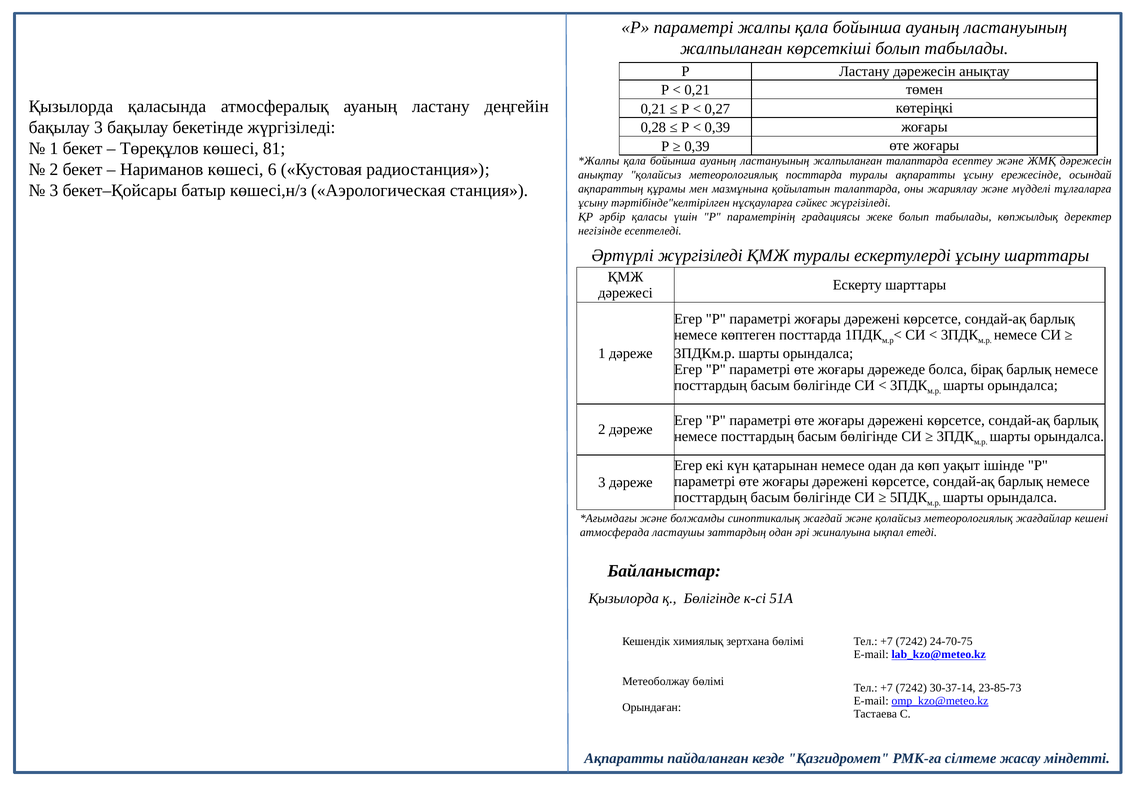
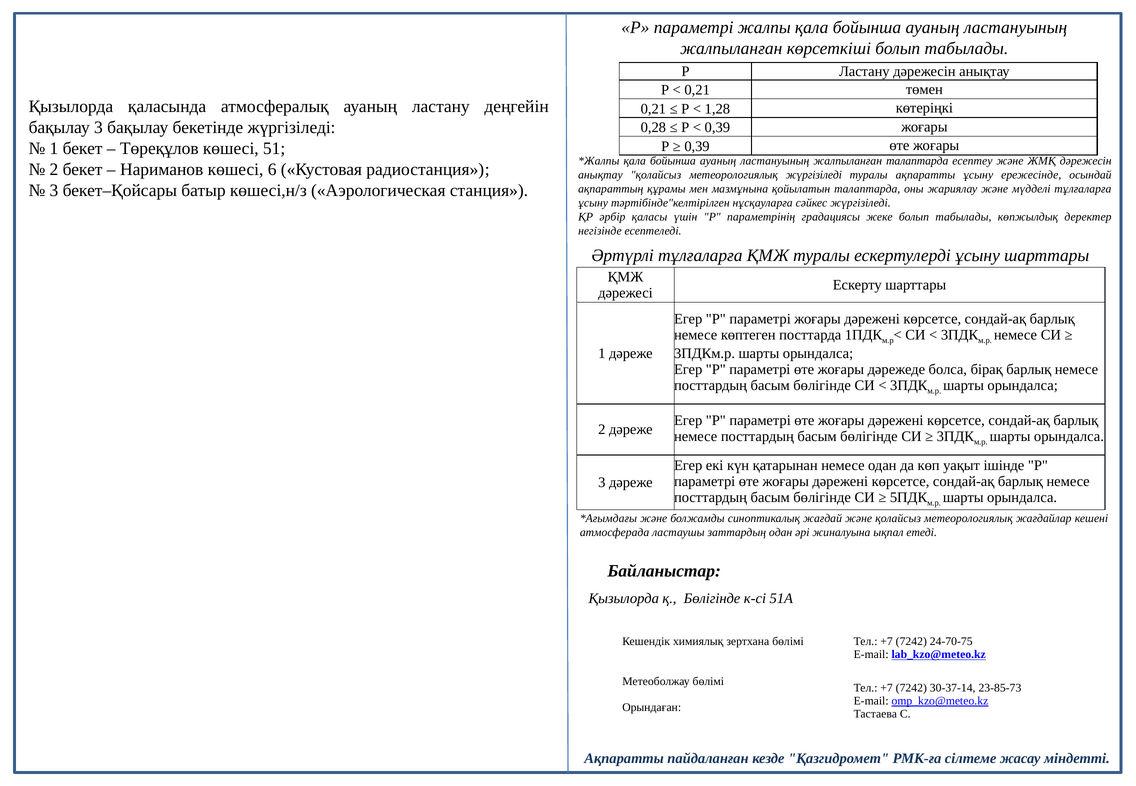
0,27: 0,27 -> 1,28 (717, 109)
81: 81 -> 51 (274, 149)
метеорологиялық посттарда: посттарда -> жүргізіледі (814, 175)
Әртүрлі жүргізіледі: жүргізіледі -> тұлғаларға (700, 256)
